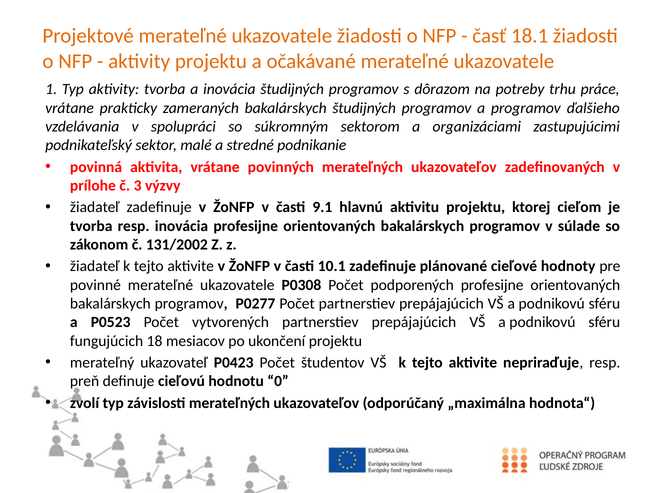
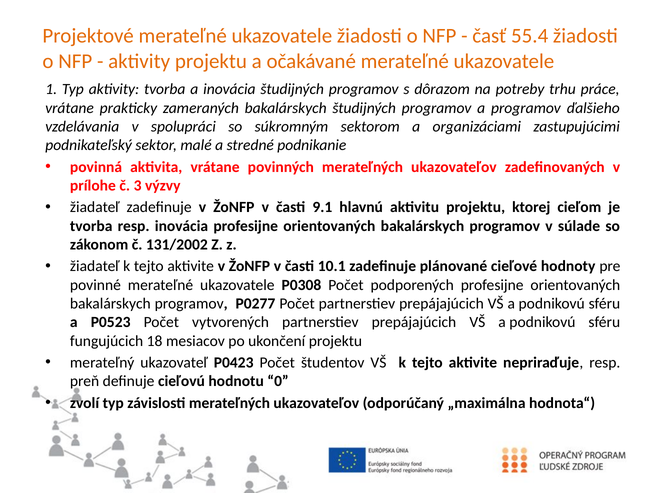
18.1: 18.1 -> 55.4 (530, 36)
